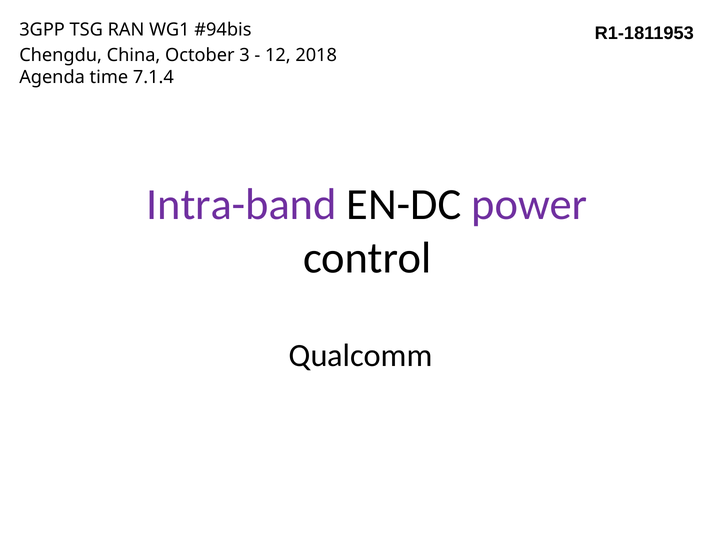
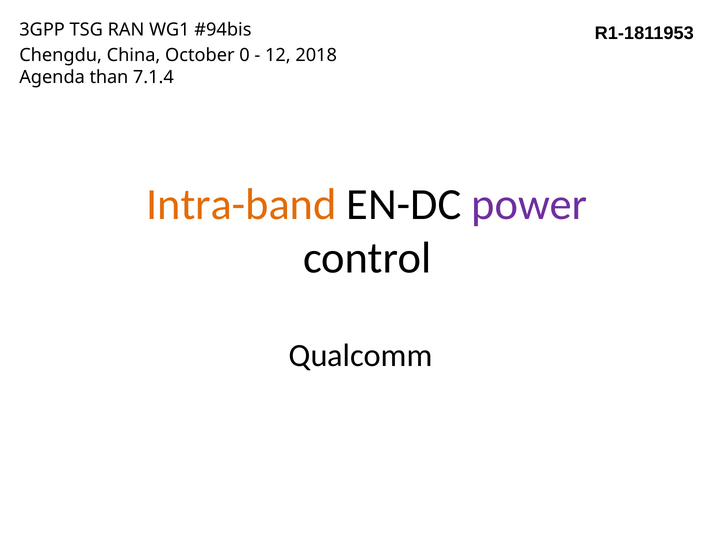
3: 3 -> 0 (245, 55)
time: time -> than (109, 77)
Intra-band colour: purple -> orange (241, 205)
